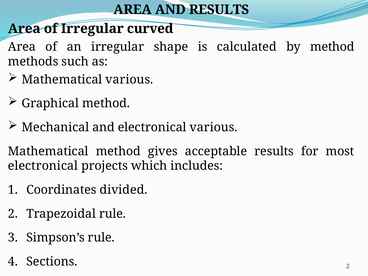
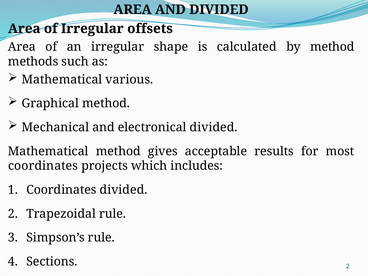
AND RESULTS: RESULTS -> DIVIDED (219, 10)
curved: curved -> offsets (150, 29)
electronical various: various -> divided (214, 127)
electronical: electronical -> coordinates (43, 166)
